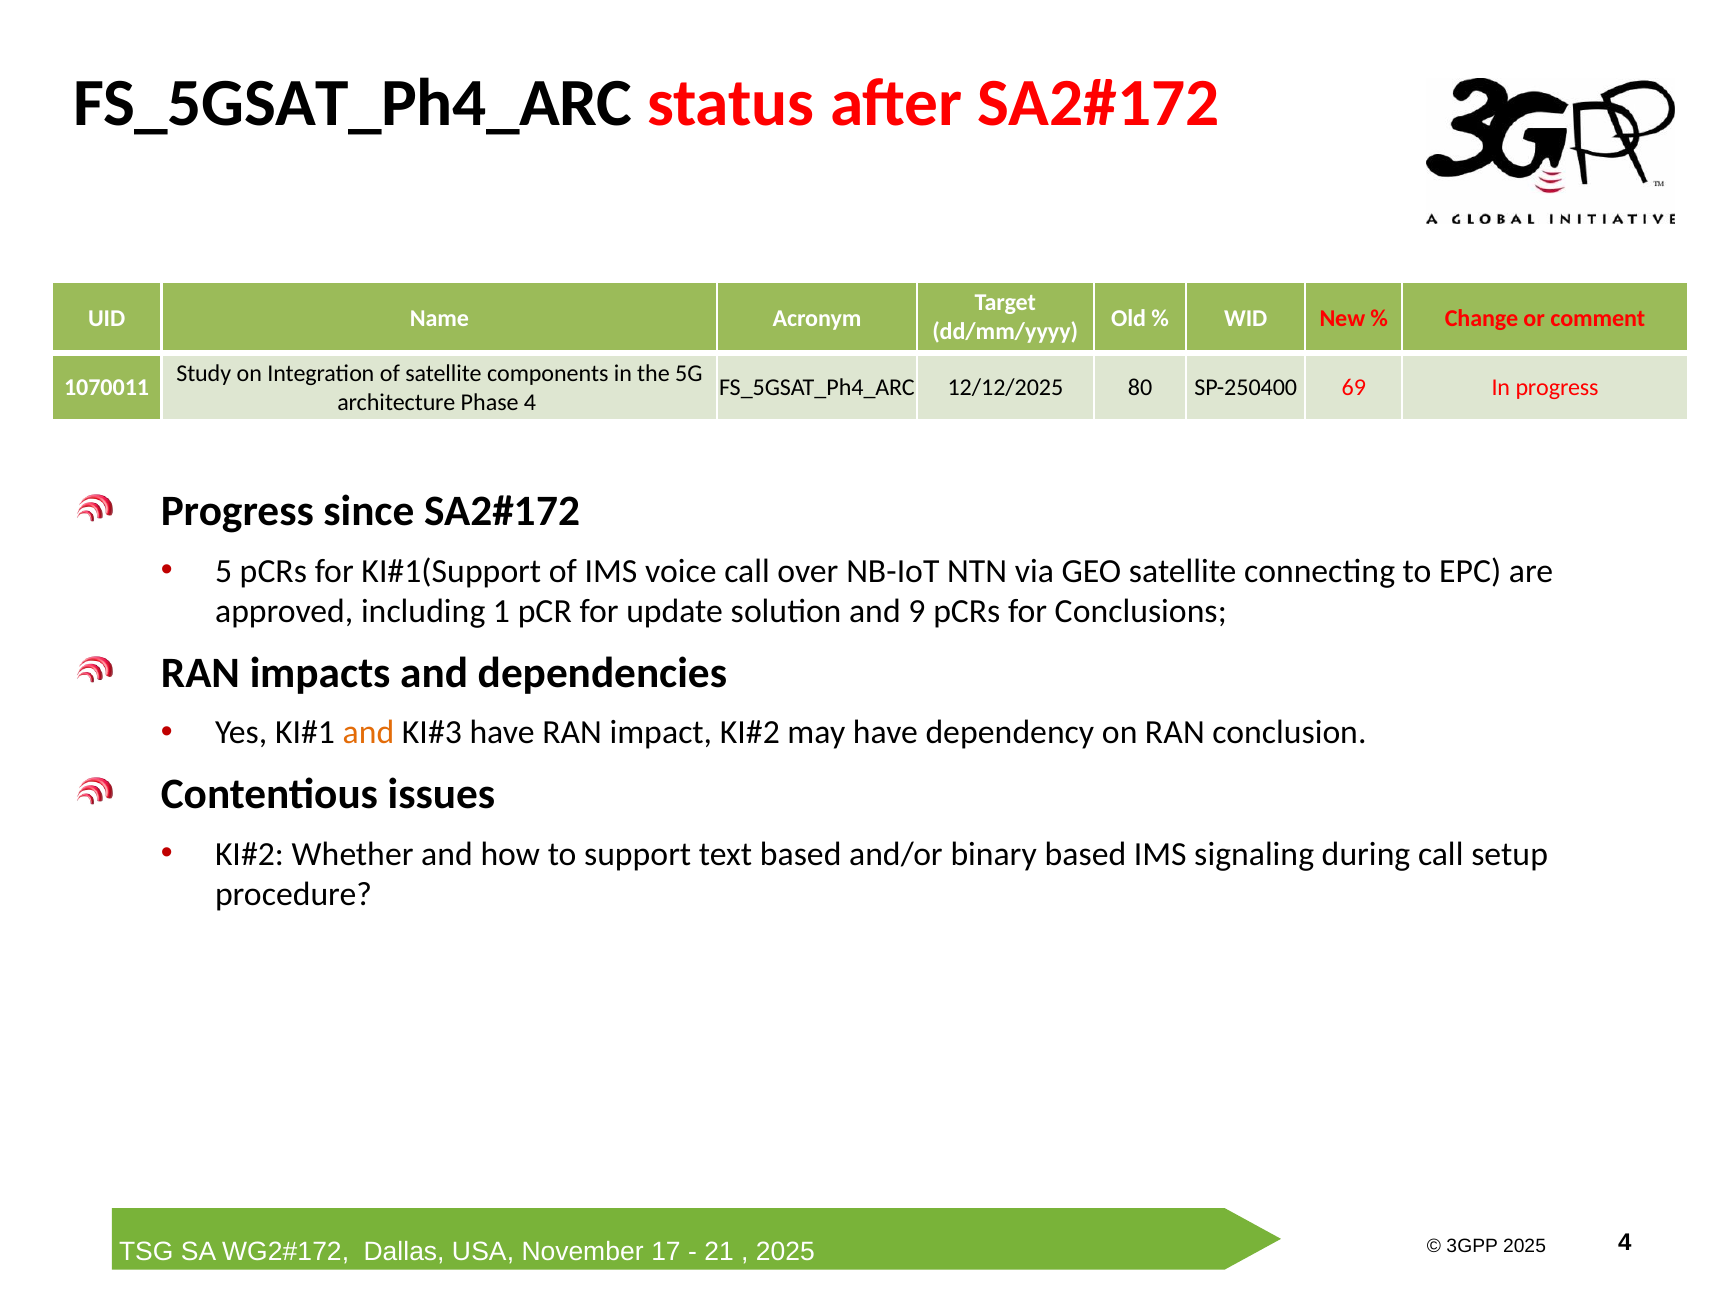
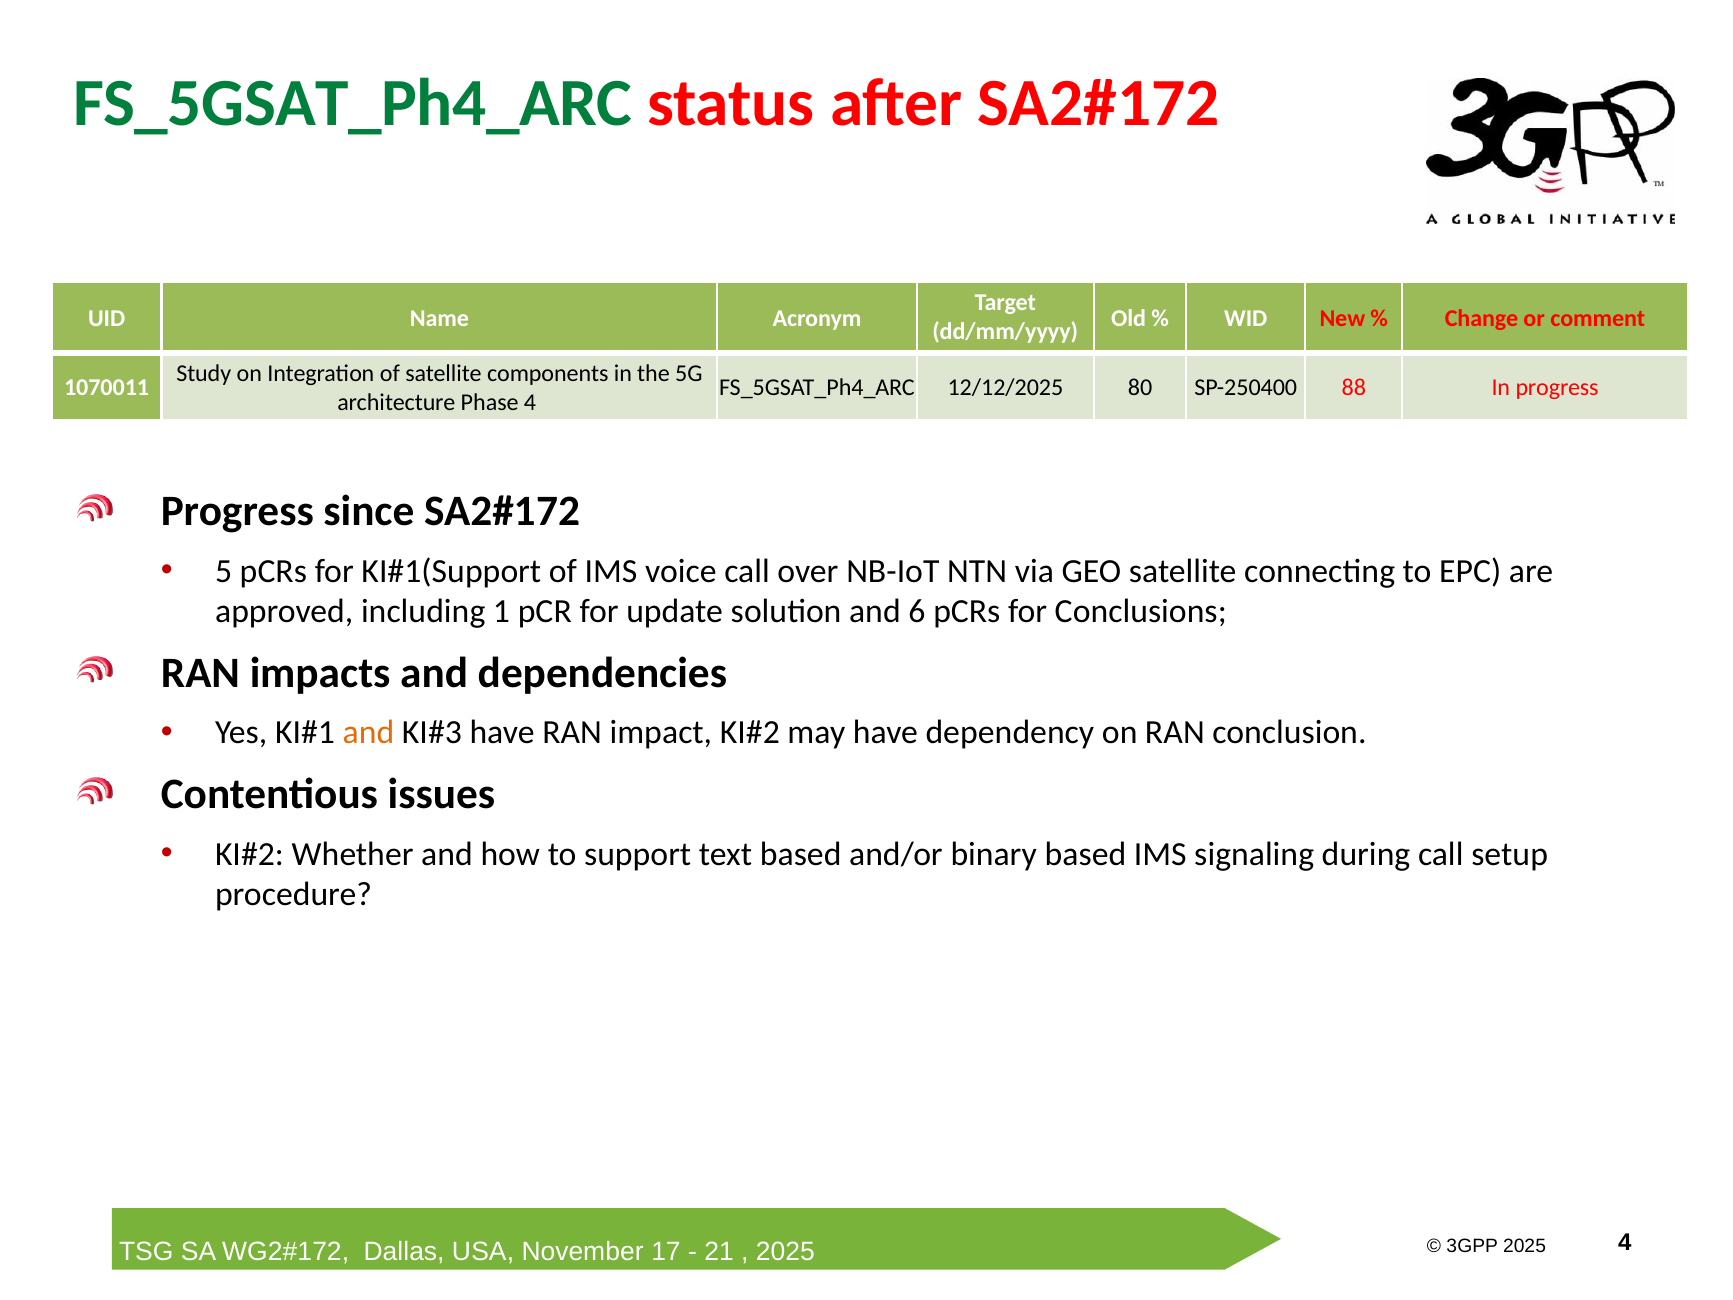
FS_5GSAT_Ph4_ARC colour: black -> green (353, 104)
69: 69 -> 88 (1354, 388)
9: 9 -> 6 (917, 611)
